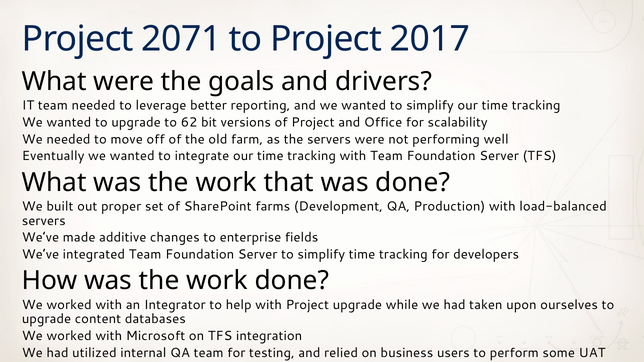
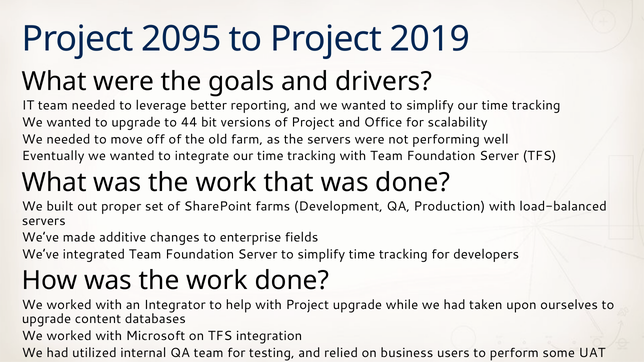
2071: 2071 -> 2095 (181, 39)
2017: 2017 -> 2019 (430, 39)
62: 62 -> 44 (189, 122)
